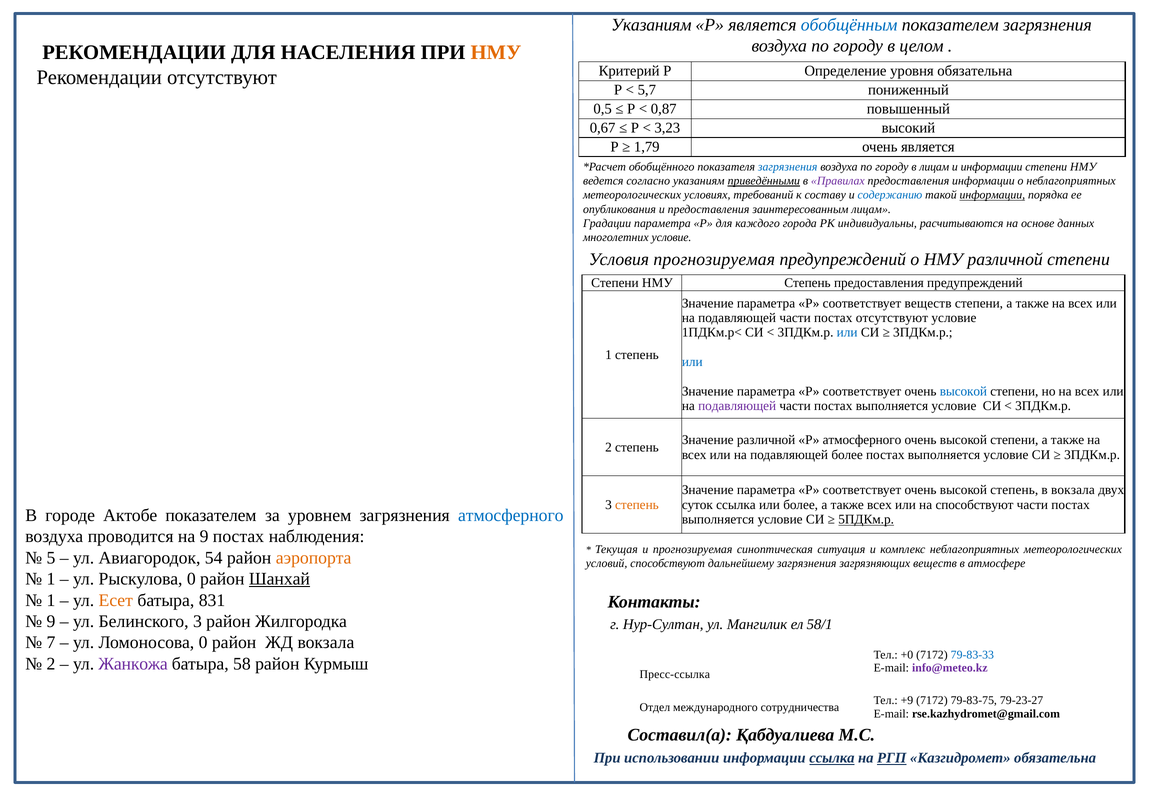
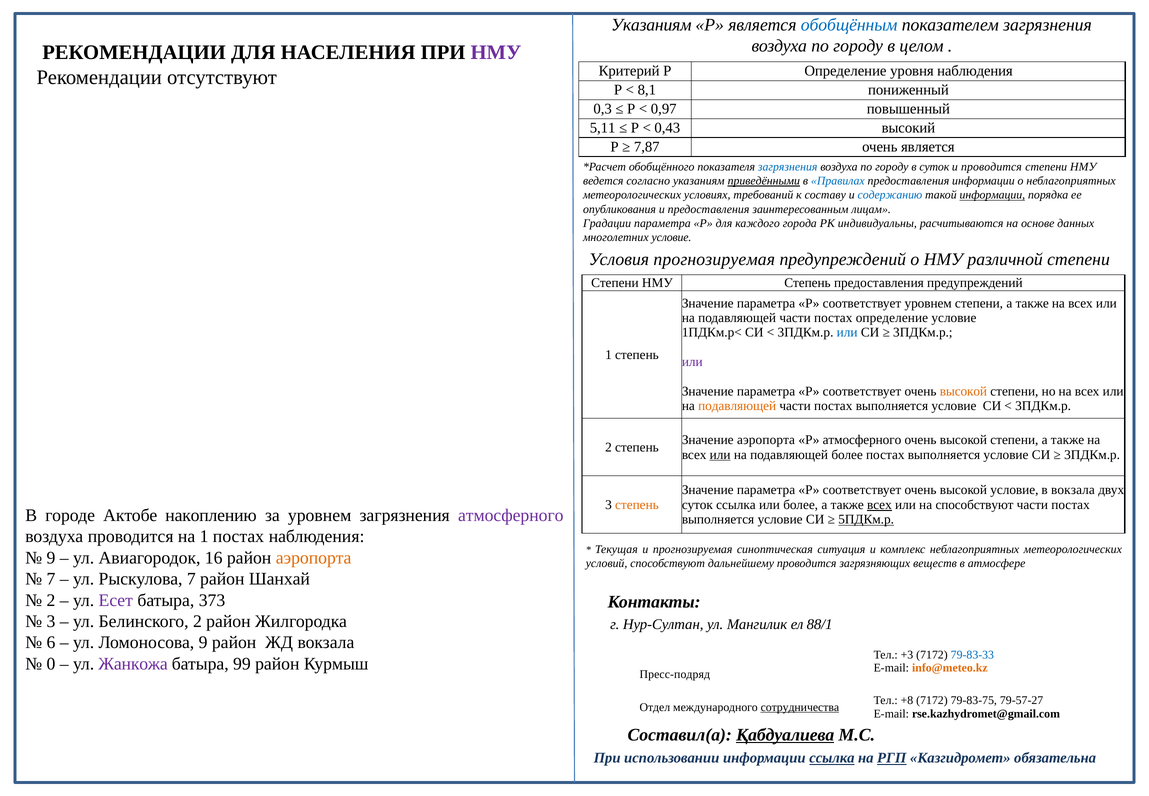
НМУ colour: orange -> purple (496, 52)
уровня обязательна: обязательна -> наблюдения (975, 71)
5,7: 5,7 -> 8,1 (647, 90)
0,5: 0,5 -> 0,3 (603, 109)
0,87: 0,87 -> 0,97 (664, 109)
0,67: 0,67 -> 5,11 (603, 128)
3,23: 3,23 -> 0,43 (667, 128)
1,79: 1,79 -> 7,87 (647, 147)
в лицам: лицам -> суток (934, 167)
и информации: информации -> проводится (991, 167)
Правилах colour: purple -> blue (838, 181)
соответствует веществ: веществ -> уровнем (928, 303)
постах отсутствуют: отсутствуют -> определение (892, 318)
или colour: blue -> purple (692, 362)
высокой colour: blue -> orange (963, 391)
подавляющей colour: purple -> orange (737, 406)
Значение различной: различной -> аэропорта (766, 440)
или underline: none -> present (720, 454)
высокой степень: степень -> условие (1014, 490)
всех underline: none -> present (879, 504)
Актобе показателем: показателем -> накоплению (211, 515)
атмосферного colour: blue -> purple (511, 515)
на 9: 9 -> 1 (204, 536)
5: 5 -> 9 (51, 557)
54: 54 -> 16 (214, 557)
дальнейшему загрязнения: загрязнения -> проводится (807, 563)
1: 1 -> 7 (51, 579)
Рыскулова 0: 0 -> 7 (191, 579)
Шанхай underline: present -> none (279, 579)
1: 1 -> 2 (51, 600)
Есет colour: orange -> purple (116, 600)
831: 831 -> 373 (212, 600)
9: 9 -> 3 (51, 621)
Белинского 3: 3 -> 2 (197, 621)
58/1: 58/1 -> 88/1 (820, 624)
7: 7 -> 6 (51, 642)
Ломоносова 0: 0 -> 9 (203, 642)
+0: +0 -> +3 (907, 654)
2: 2 -> 0 (51, 663)
58: 58 -> 99 (242, 663)
info@meteo.kz colour: purple -> orange (950, 667)
Пресс-ссылка: Пресс-ссылка -> Пресс-подряд (675, 674)
+9: +9 -> +8 (907, 700)
79-23-27: 79-23-27 -> 79-57-27 (1022, 700)
сотрудничества underline: none -> present (800, 707)
Қабдуалиева underline: none -> present (785, 734)
